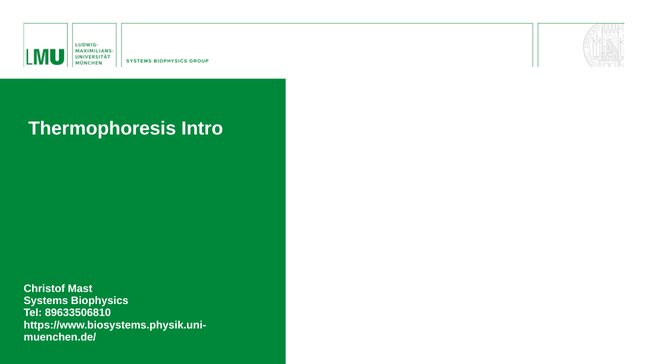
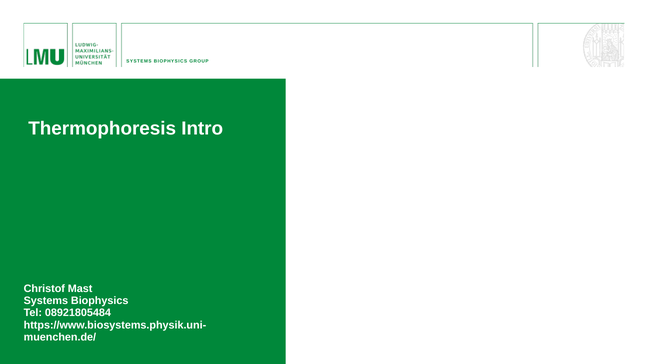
89633506810: 89633506810 -> 08921805484 (78, 313)
